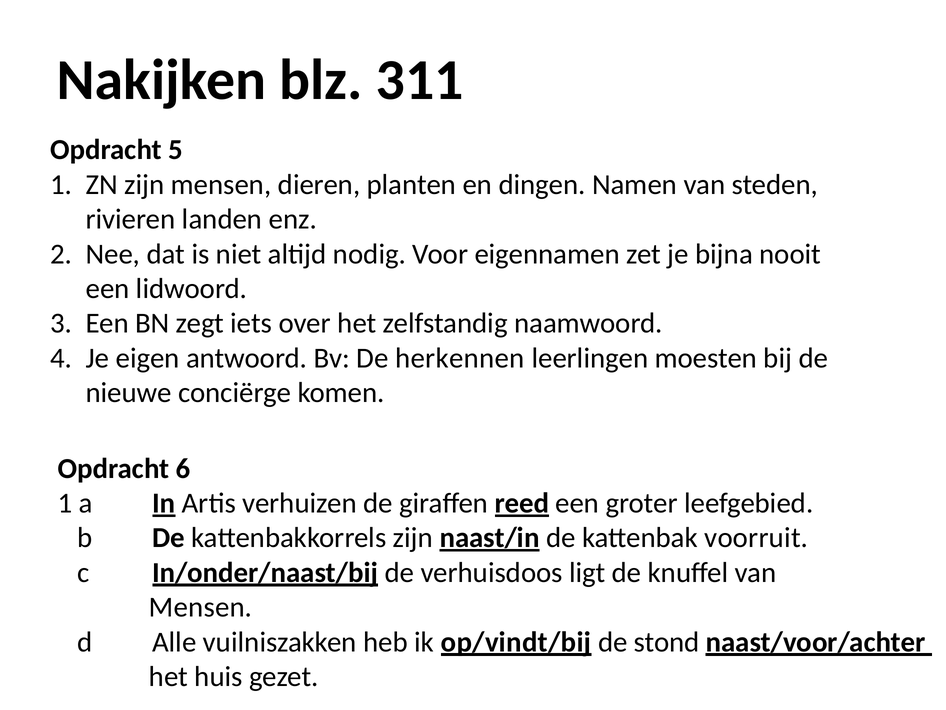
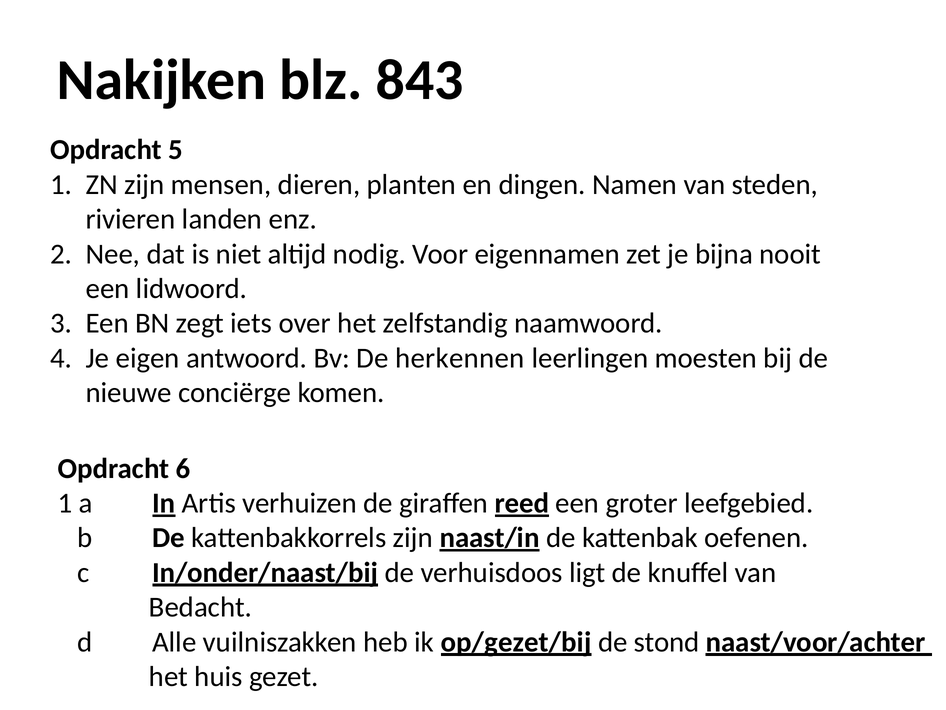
311: 311 -> 843 (420, 80)
voorruit: voorruit -> oefenen (756, 538)
Mensen: Mensen -> Bedacht (201, 607)
op/vindt/bij: op/vindt/bij -> op/gezet/bij (516, 642)
